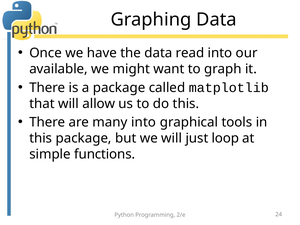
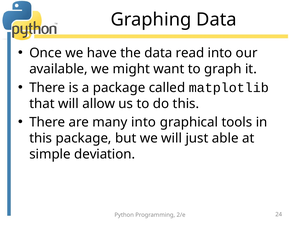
loop: loop -> able (225, 138)
functions: functions -> deviation (105, 154)
